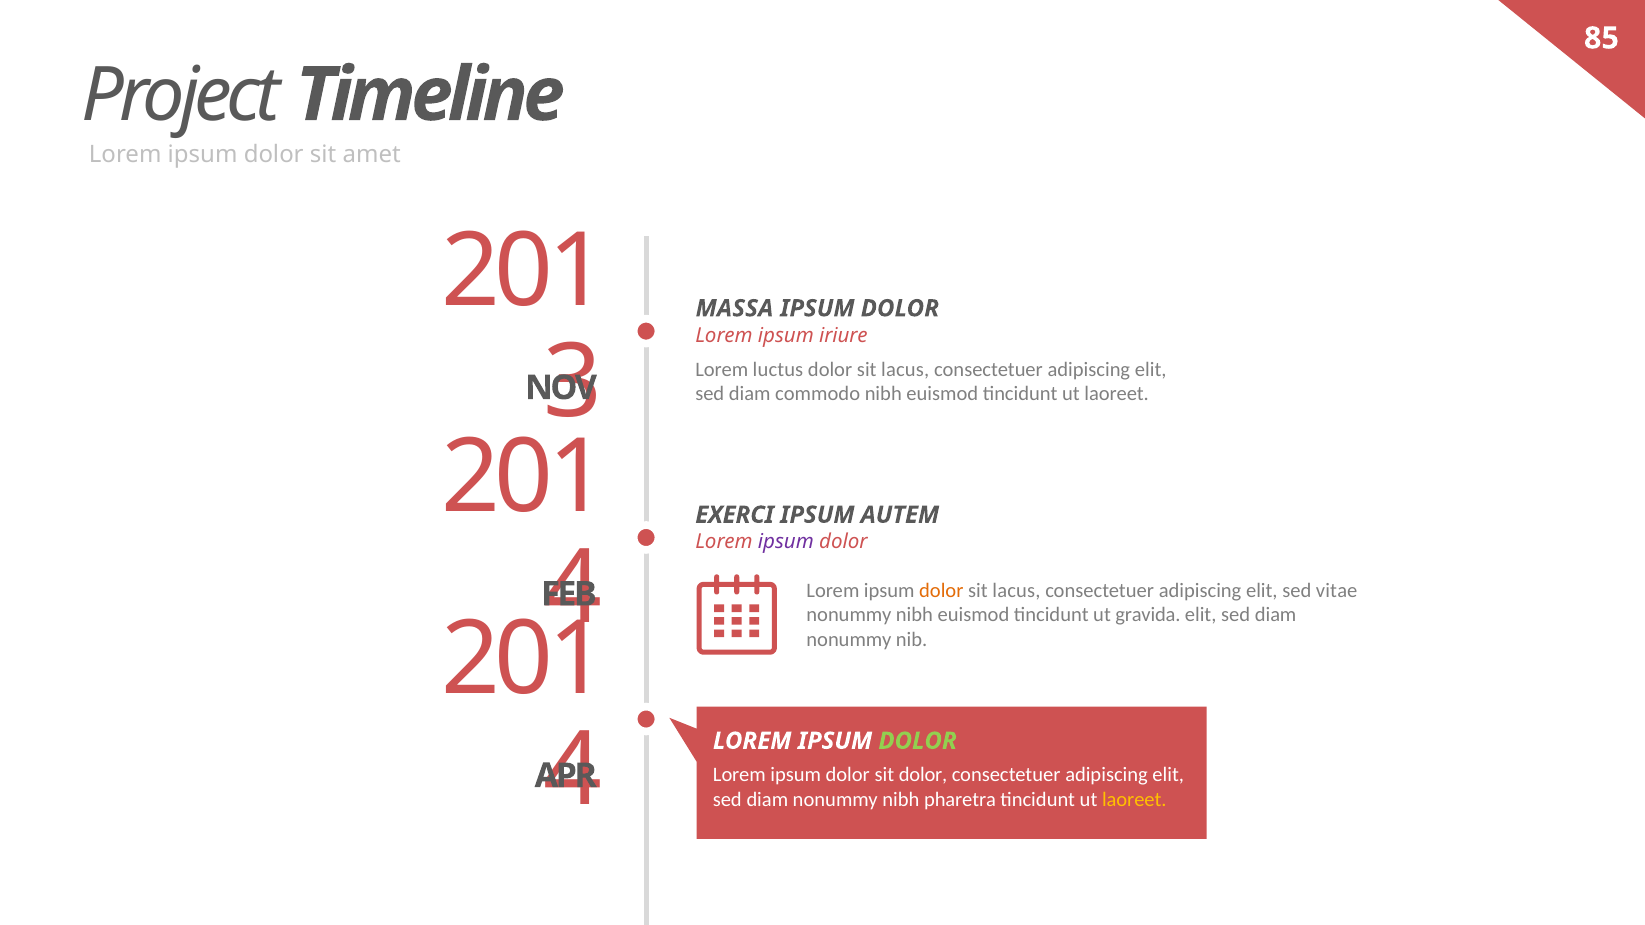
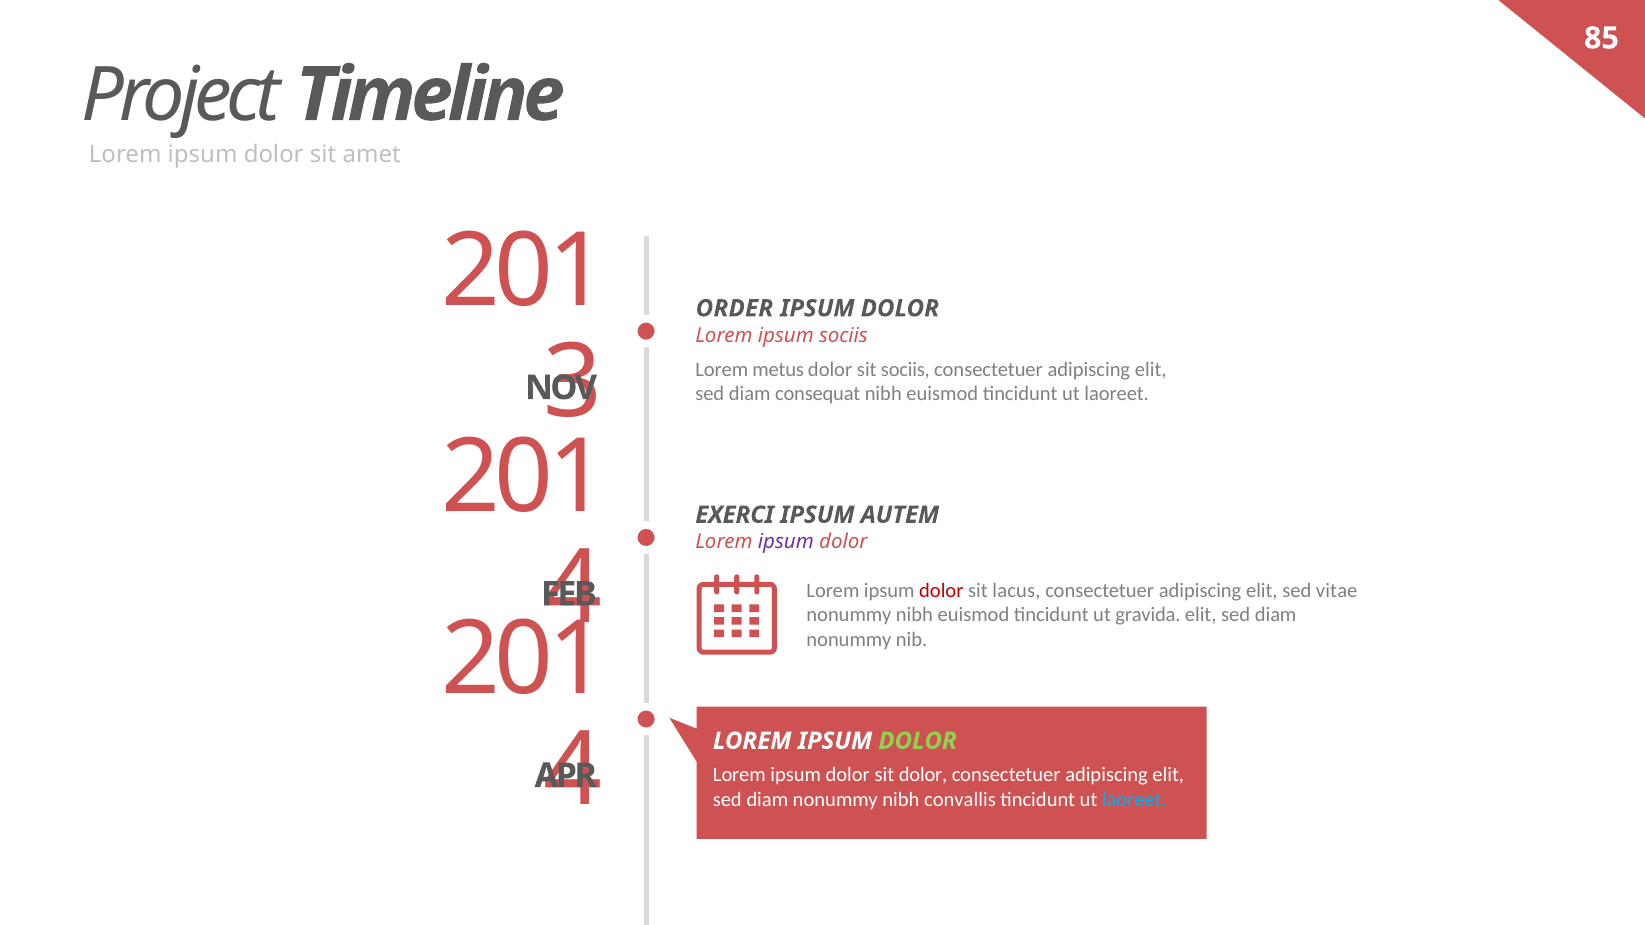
MASSA: MASSA -> ORDER (734, 309)
ipsum iriure: iriure -> sociis (843, 336)
luctus: luctus -> metus (778, 369)
lacus: lacus -> sociis (905, 369)
commodo: commodo -> consequat (818, 394)
dolor colour: orange -> red (941, 591)
pharetra: pharetra -> convallis (960, 800)
laoreet colour: yellow -> light blue (1134, 800)
